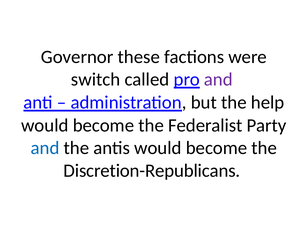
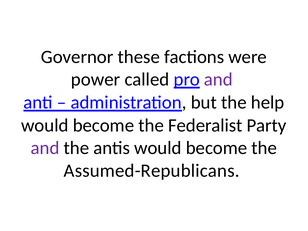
switch: switch -> power (96, 79)
and colour: blue -> purple (45, 148)
Discretion-Republicans: Discretion-Republicans -> Assumed-Republicans (152, 171)
